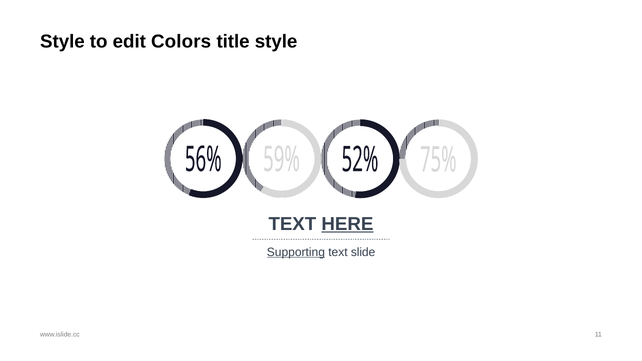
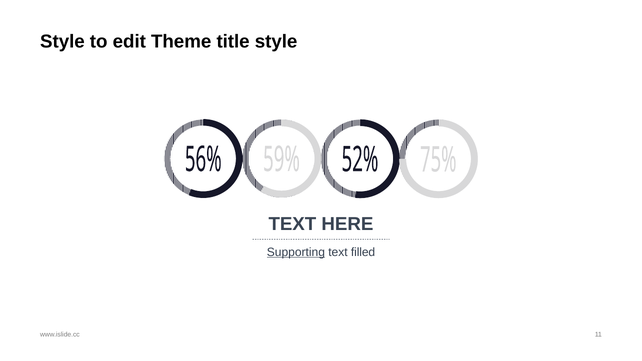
Colors: Colors -> Theme (181, 42)
HERE underline: present -> none (347, 224)
slide: slide -> filled (363, 252)
